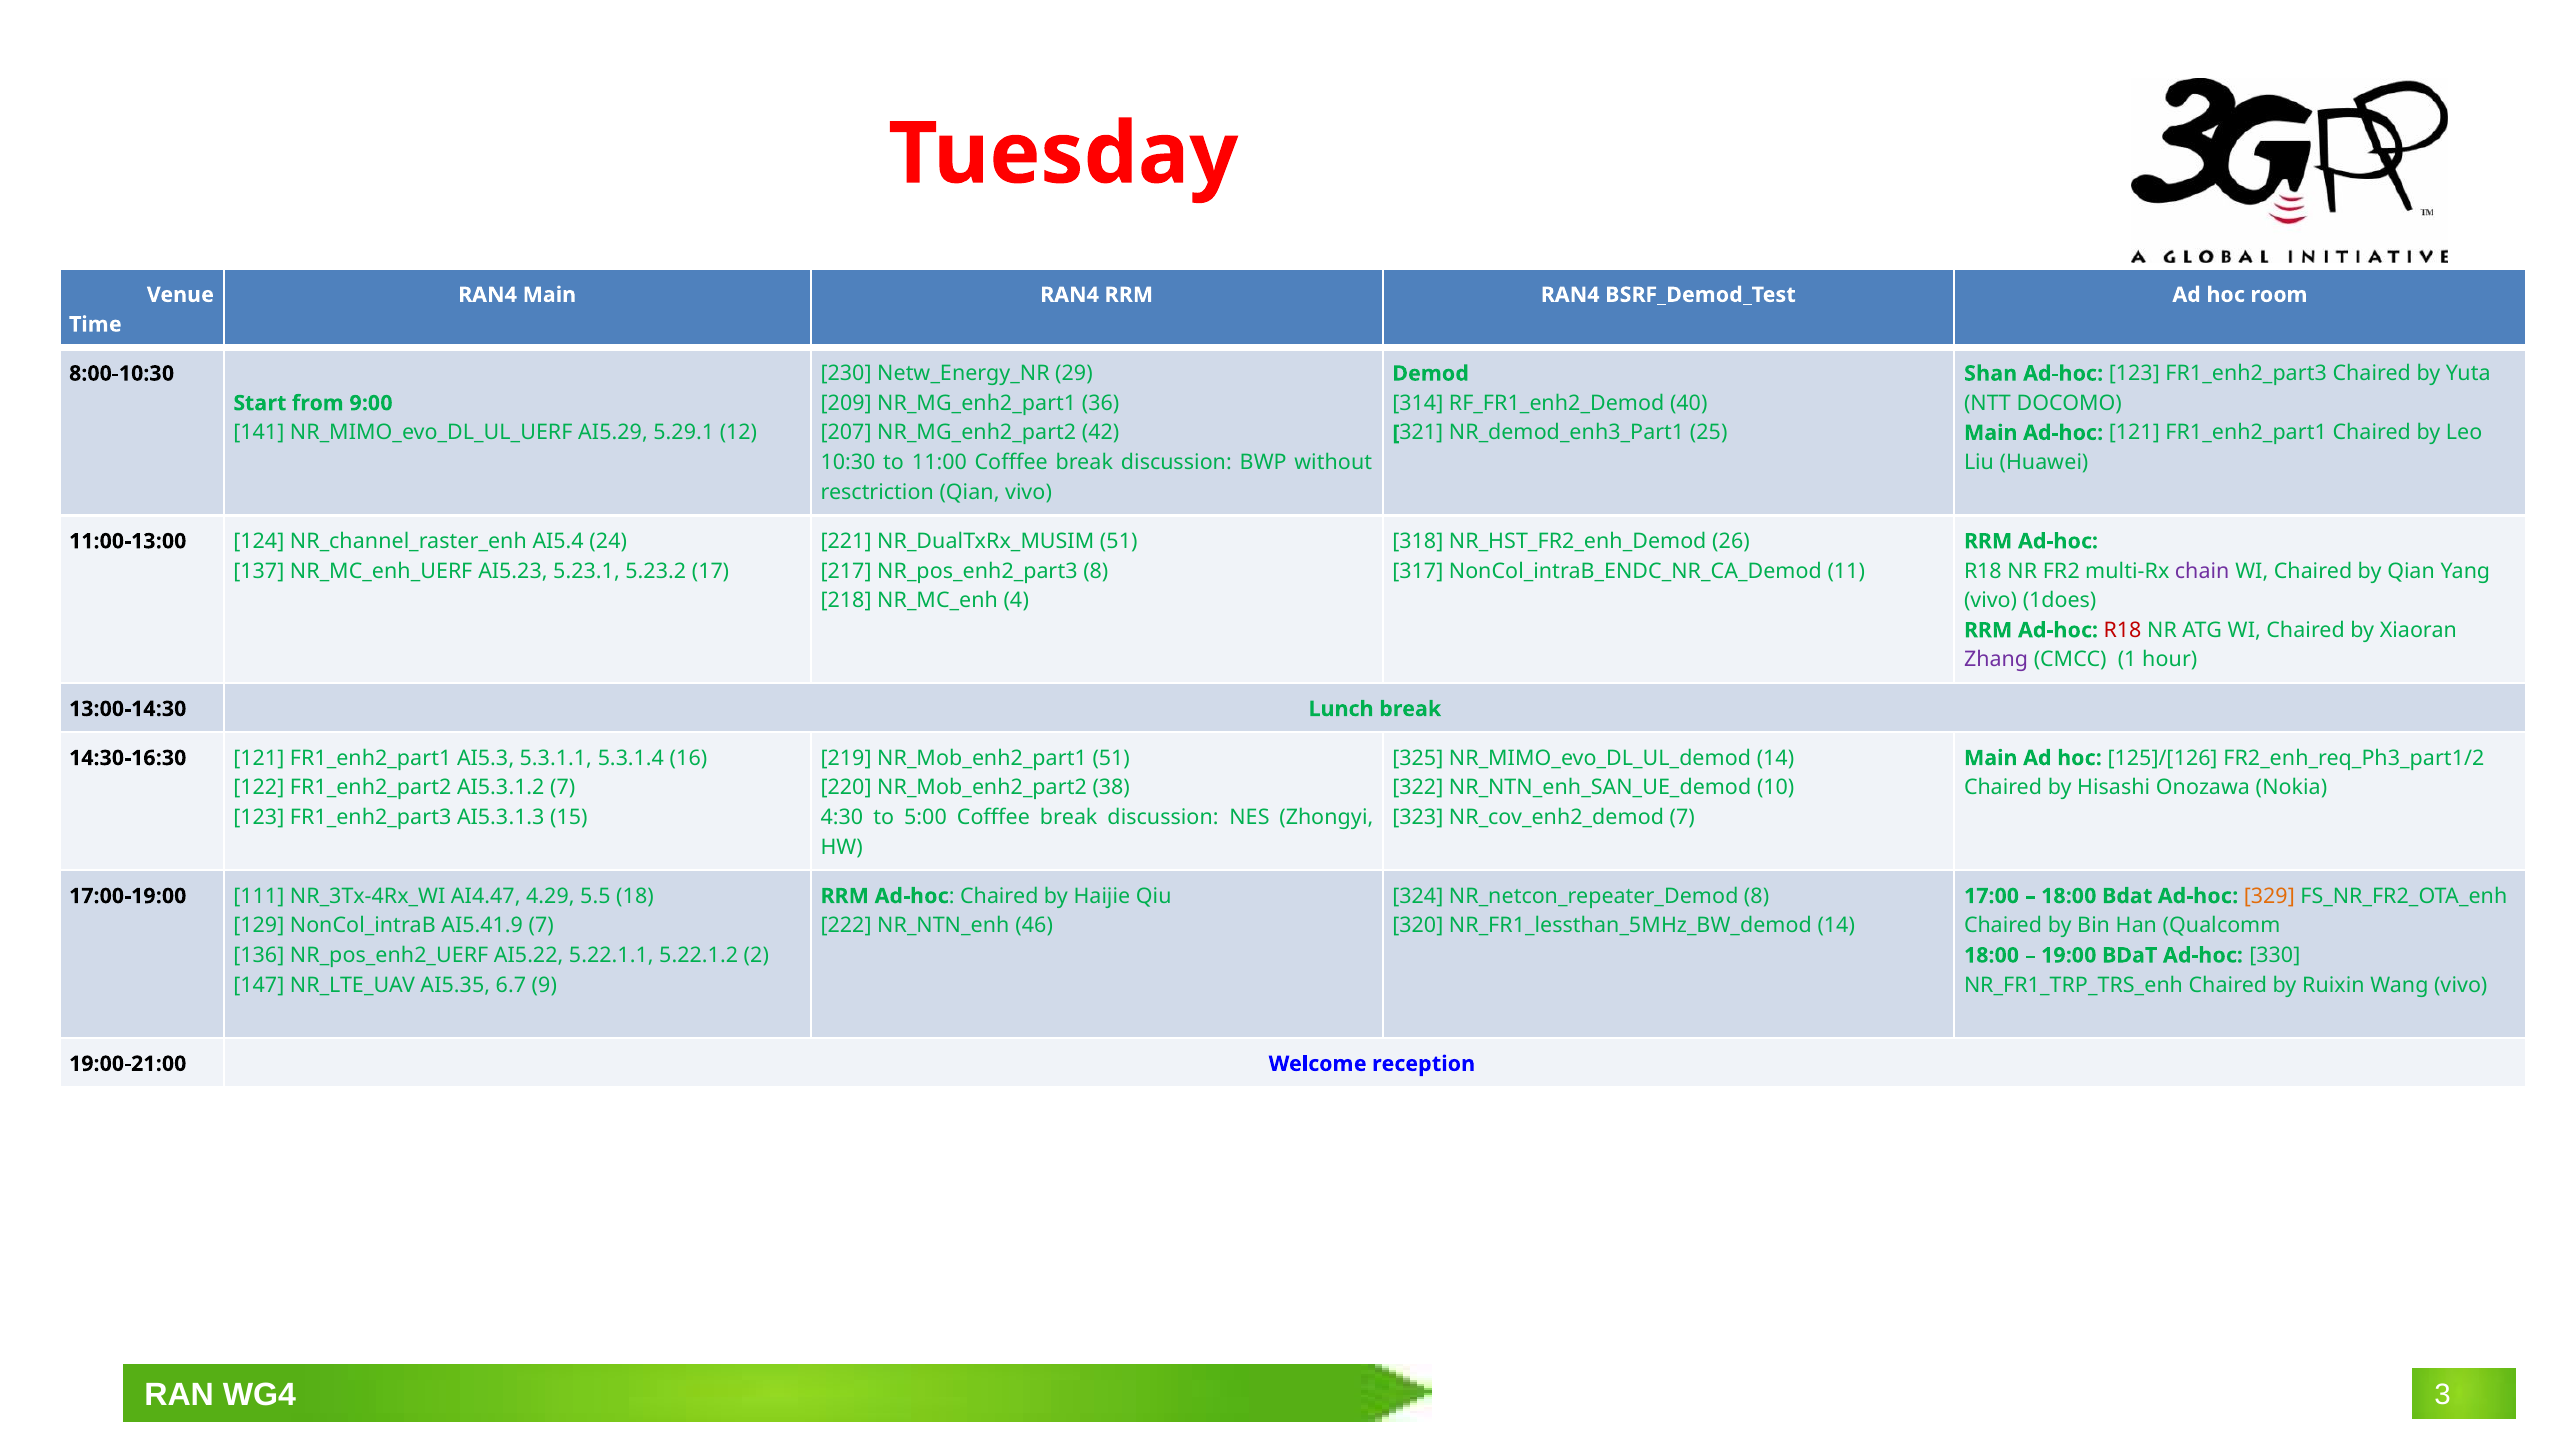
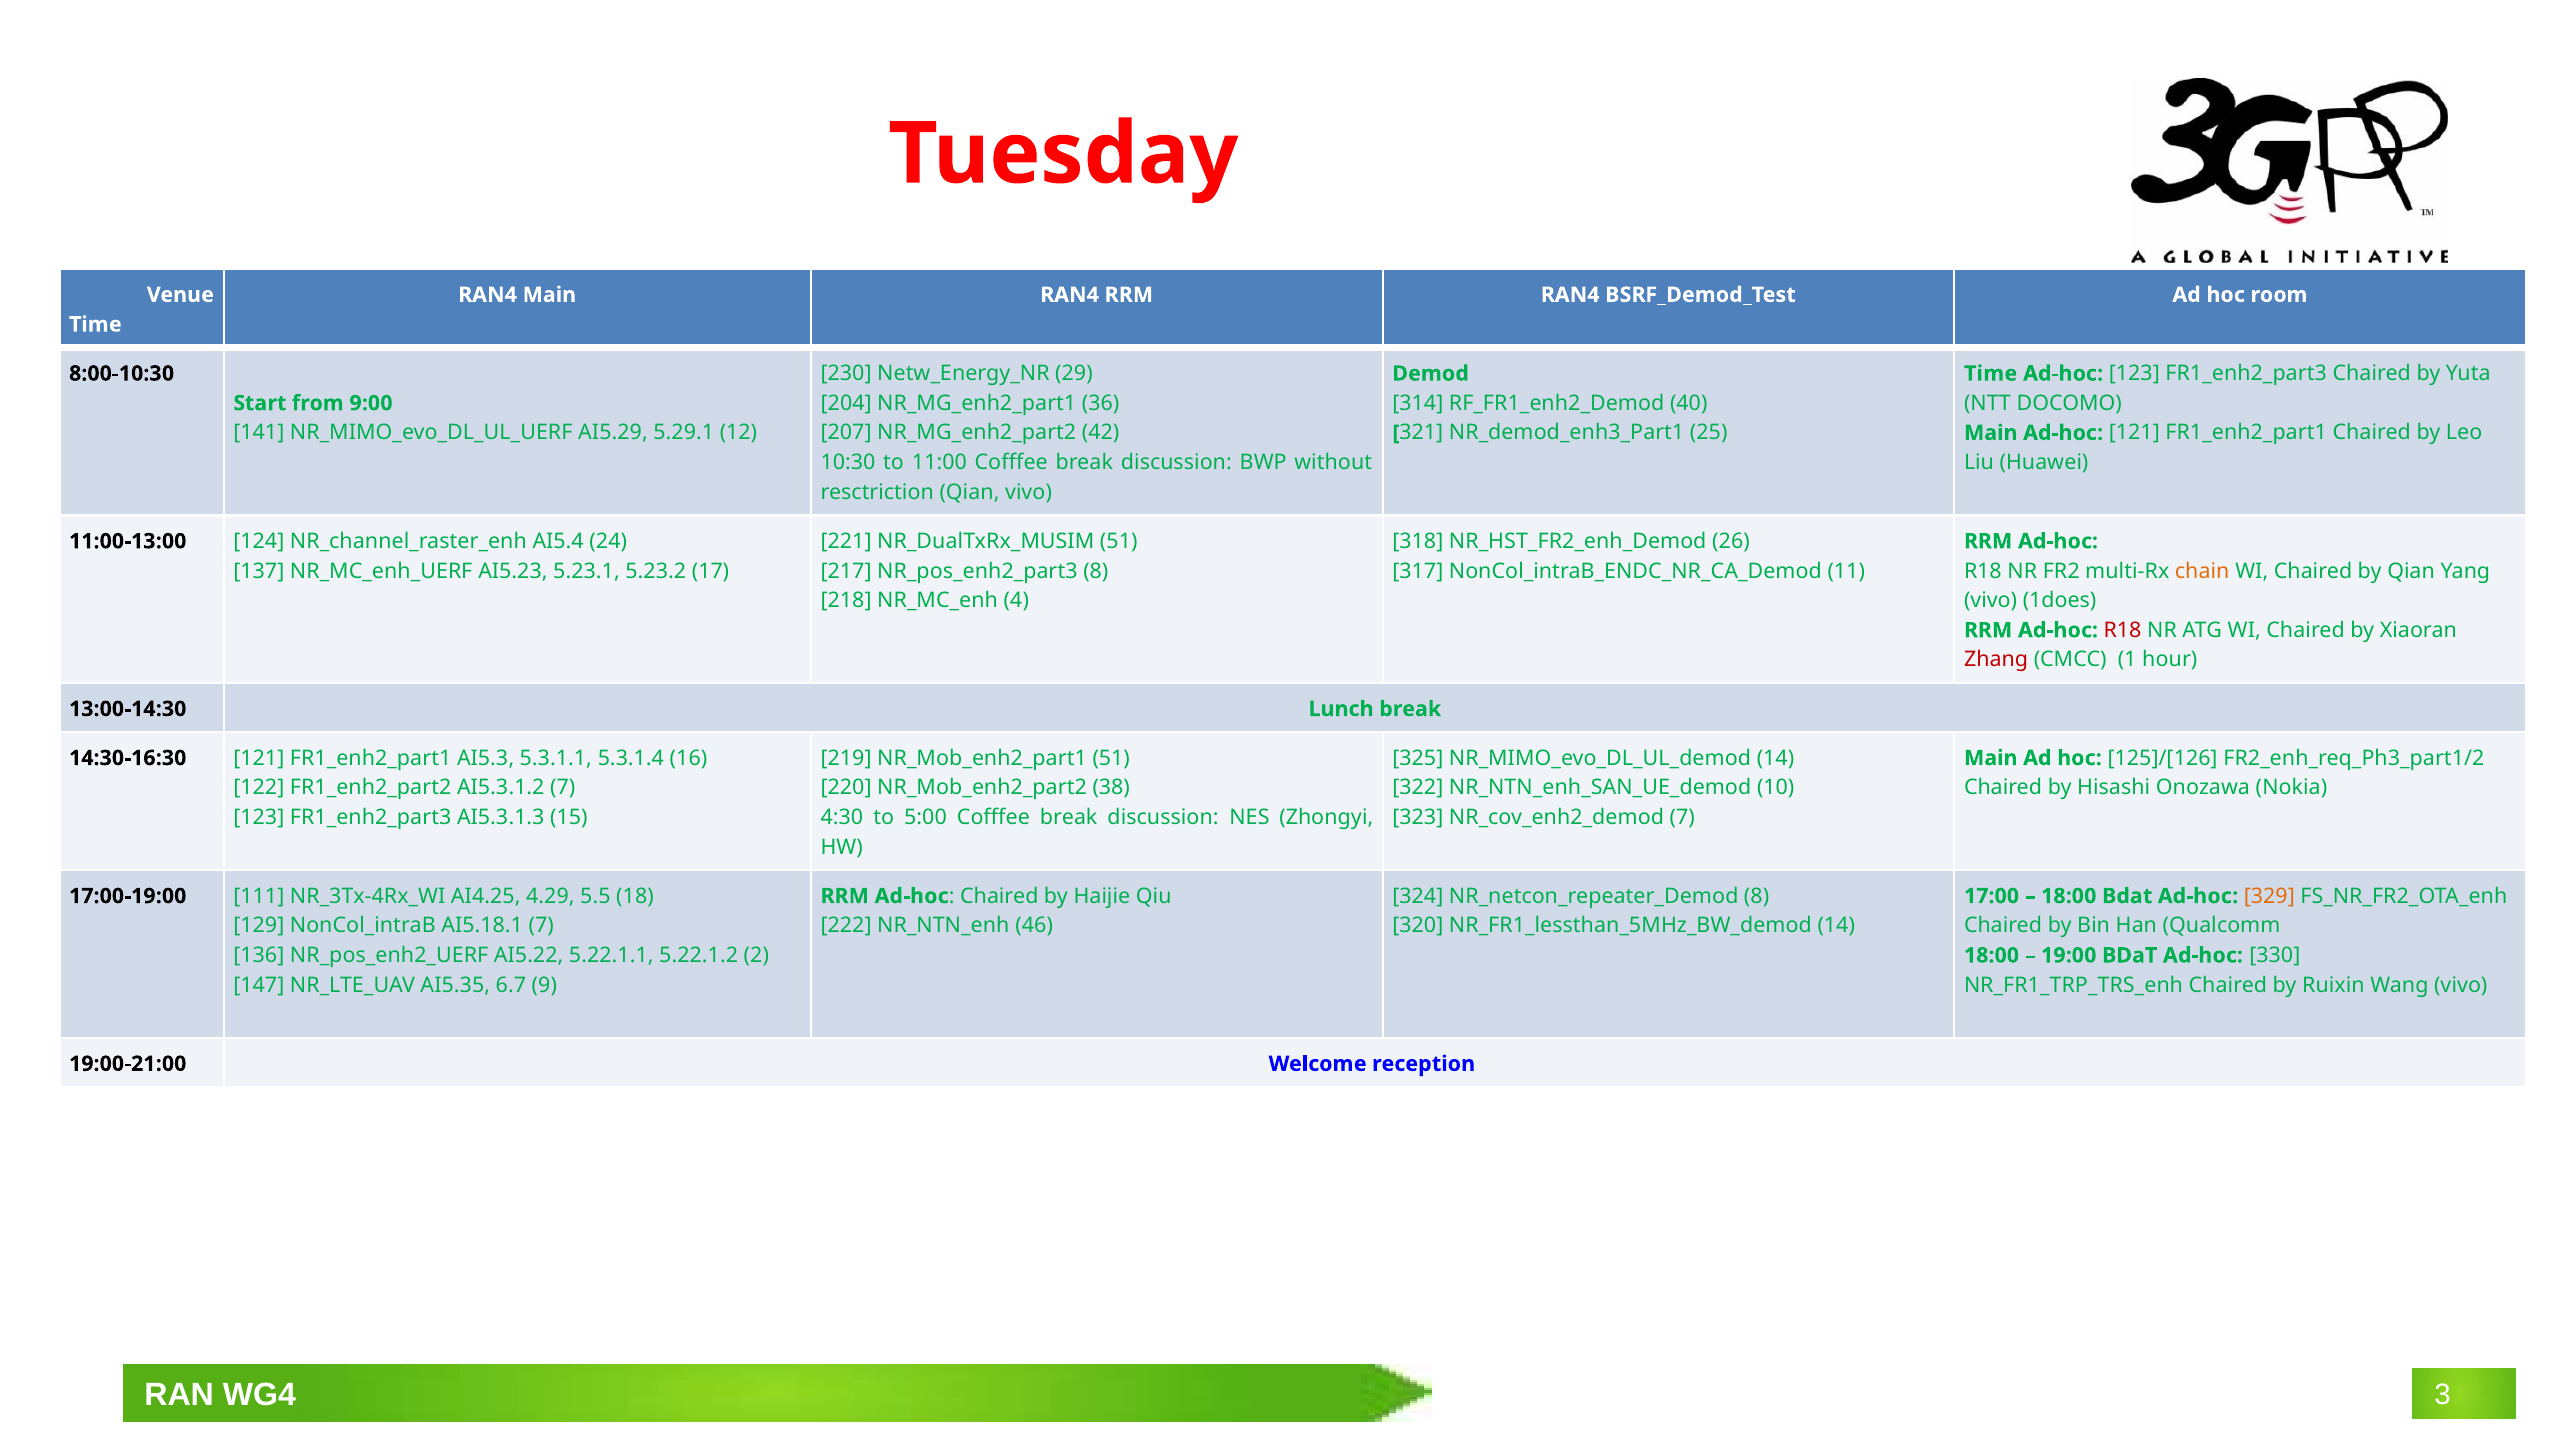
Shan: Shan -> Time (1991, 374)
209: 209 -> 204 (846, 403)
chain colour: purple -> orange (2202, 571)
Zhang colour: purple -> red (1996, 660)
AI4.47: AI4.47 -> AI4.25 (486, 896)
AI5.41.9: AI5.41.9 -> AI5.18.1 (482, 926)
